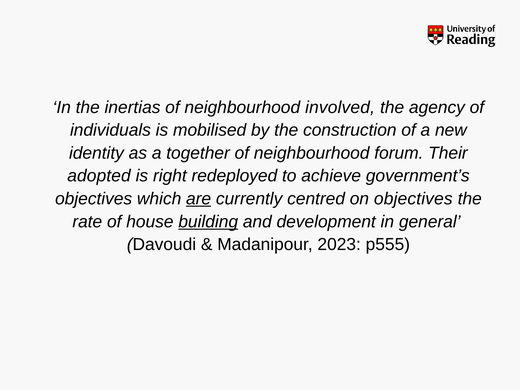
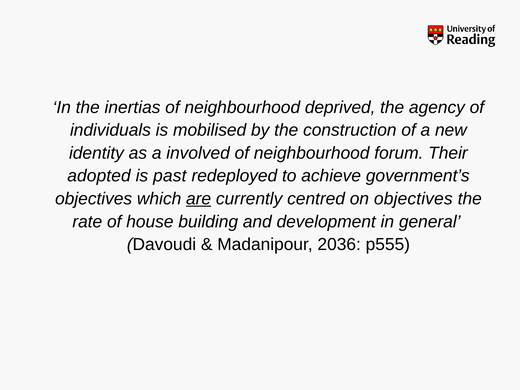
involved: involved -> deprived (340, 107)
together: together -> involved (198, 153)
right: right -> past (170, 176)
building underline: present -> none (208, 222)
2023: 2023 -> 2036 (339, 244)
